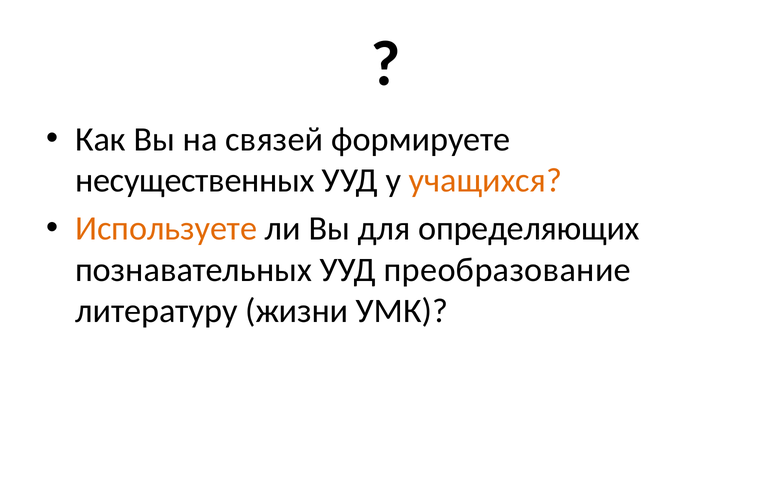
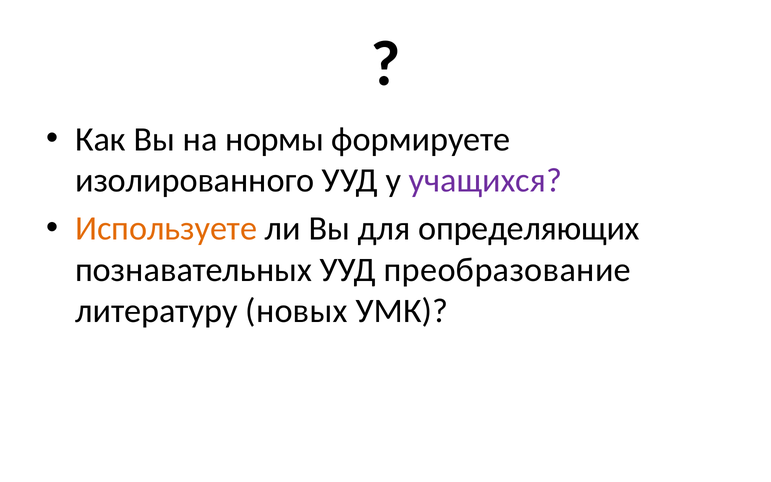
связей: связей -> нормы (275, 139)
несущественных: несущественных -> изолированного (195, 180)
учащихся colour: orange -> purple (485, 180)
жизни: жизни -> новых (297, 311)
